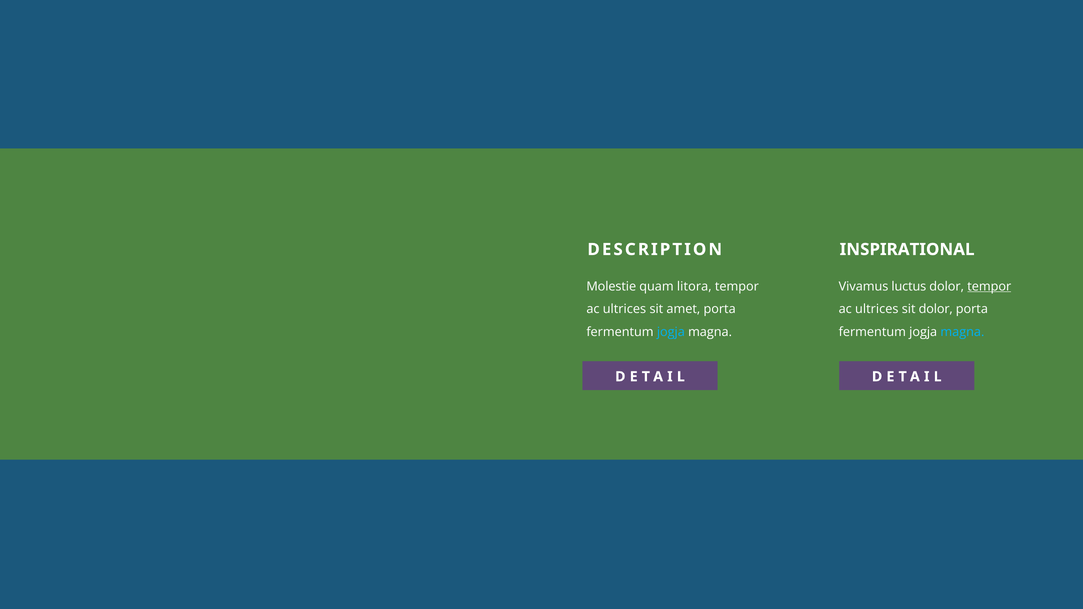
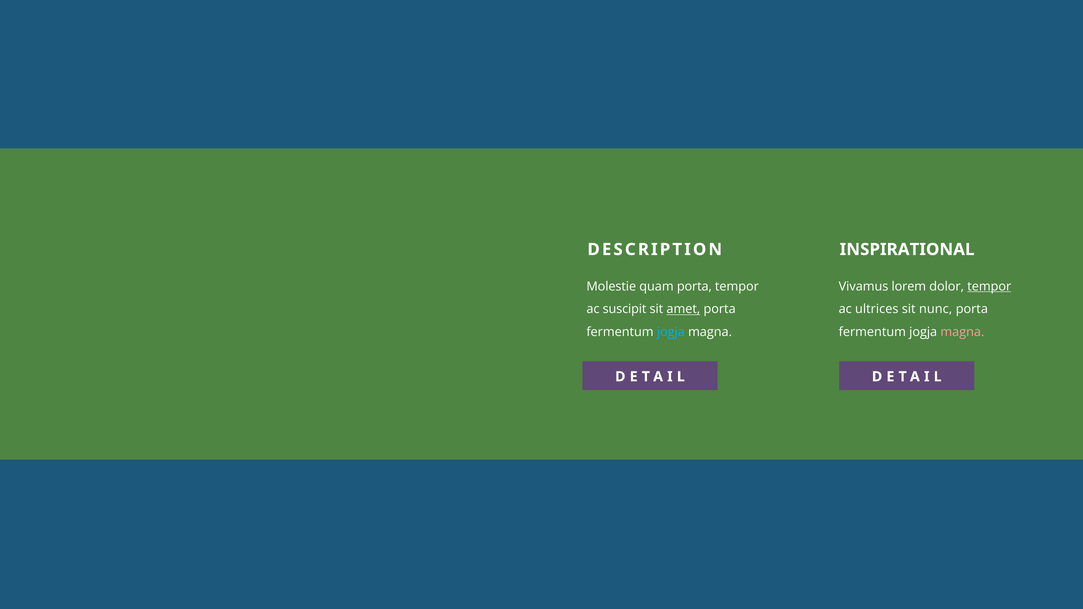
quam litora: litora -> porta (694, 286)
luctus: luctus -> lorem (909, 286)
ultrices: ultrices -> suscipit (625, 309)
amet underline: none -> present (683, 309)
sit dolor: dolor -> nunc (936, 309)
magna colour: light blue -> pink (962, 332)
